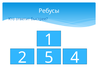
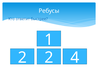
2 5: 5 -> 2 (49, 57)
